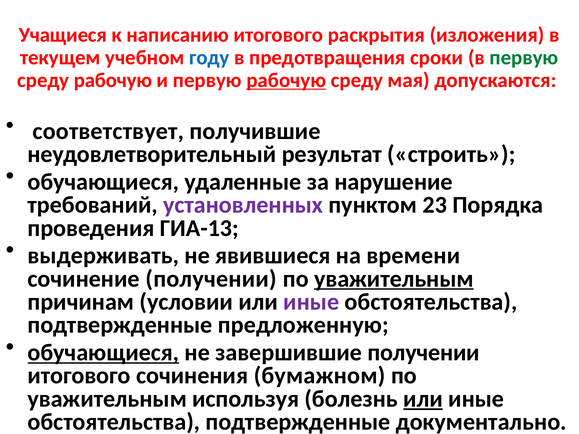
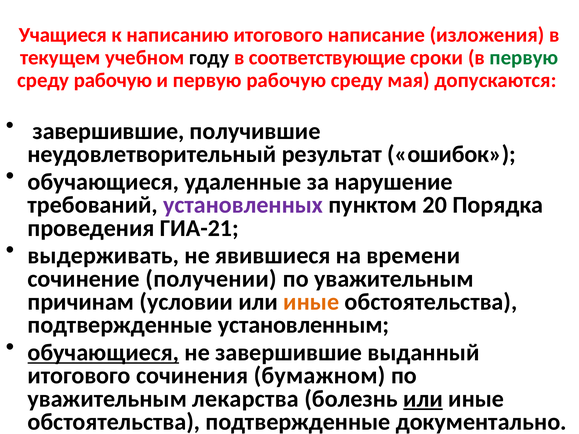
раскрытия: раскрытия -> написание (376, 35)
году colour: blue -> black (209, 58)
предотвращения: предотвращения -> соответствующие (327, 58)
рабочую underline: present -> none (286, 80)
соответствует: соответствует -> завершившие (108, 131)
строить: строить -> ошибок (452, 154)
23: 23 -> 20 (435, 205)
ГИА-13: ГИА-13 -> ГИА-21 (199, 228)
уважительным underline: present -> none (394, 279)
иные colour: purple -> orange (311, 302)
предложенную: предложенную -> установленным (303, 325)
завершившие получении: получении -> выданный (423, 353)
используя: используя -> лекарства (246, 399)
